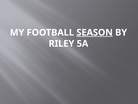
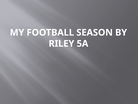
SEASON underline: present -> none (95, 32)
